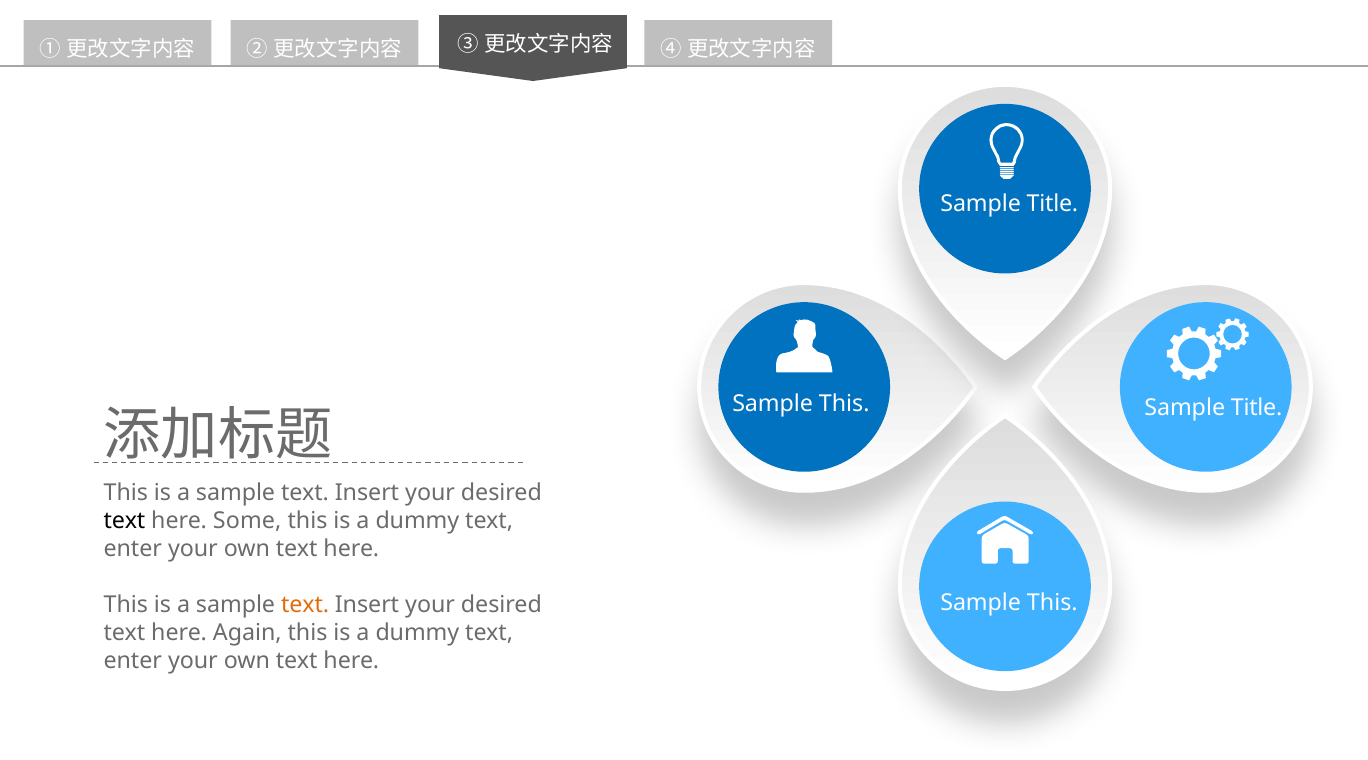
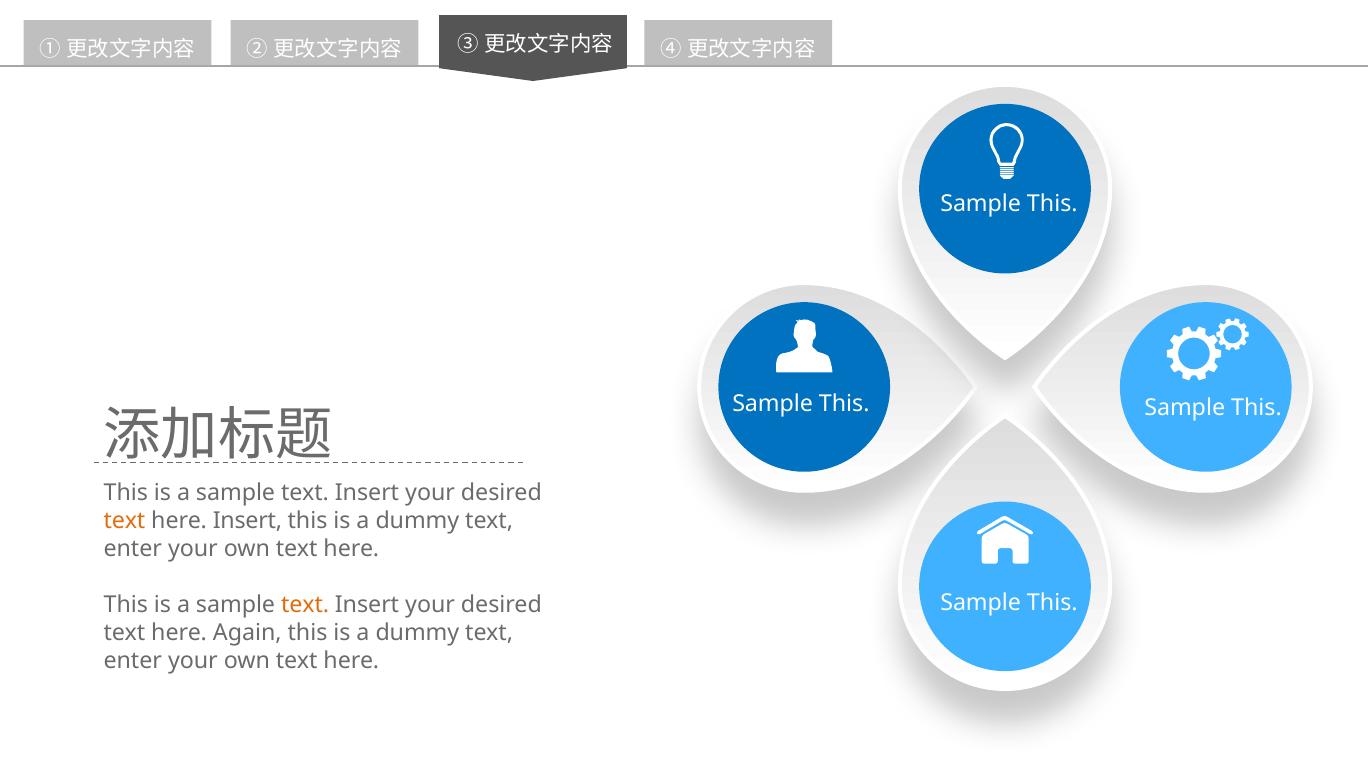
Title: Title -> This (1052, 203)
Title: Title -> This (1256, 408)
text colour: black -> orange (125, 521)
here Some: Some -> Insert (247, 521)
